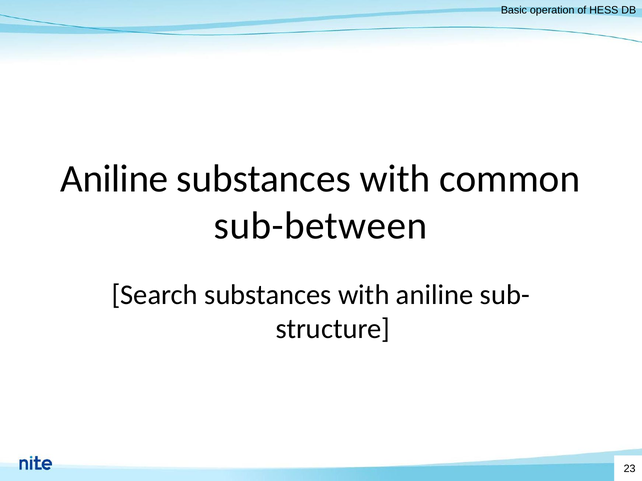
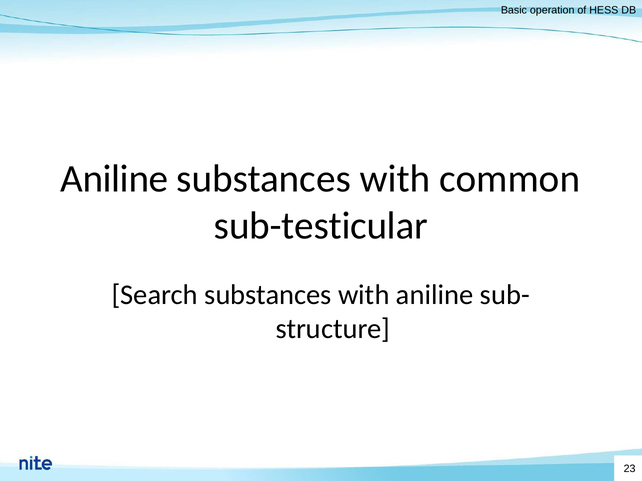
sub-between: sub-between -> sub-testicular (321, 226)
